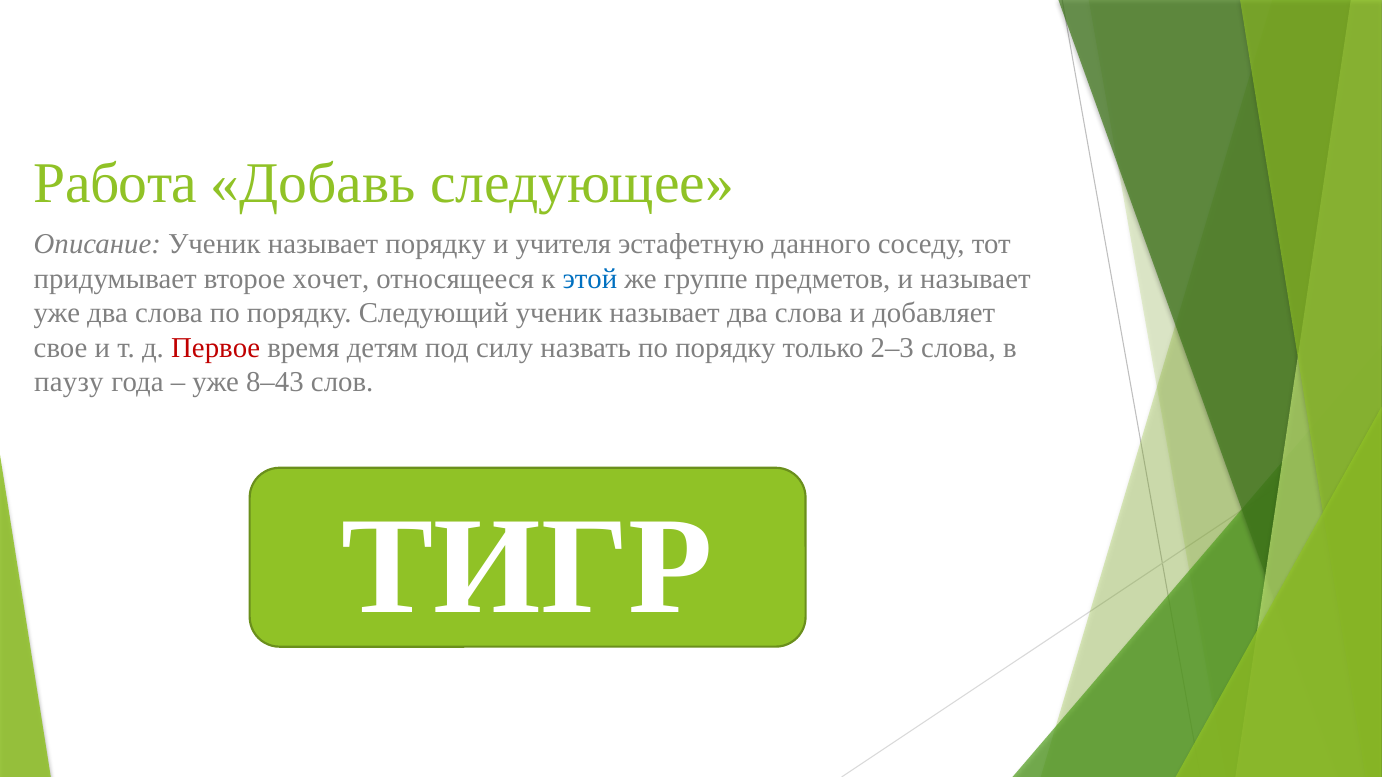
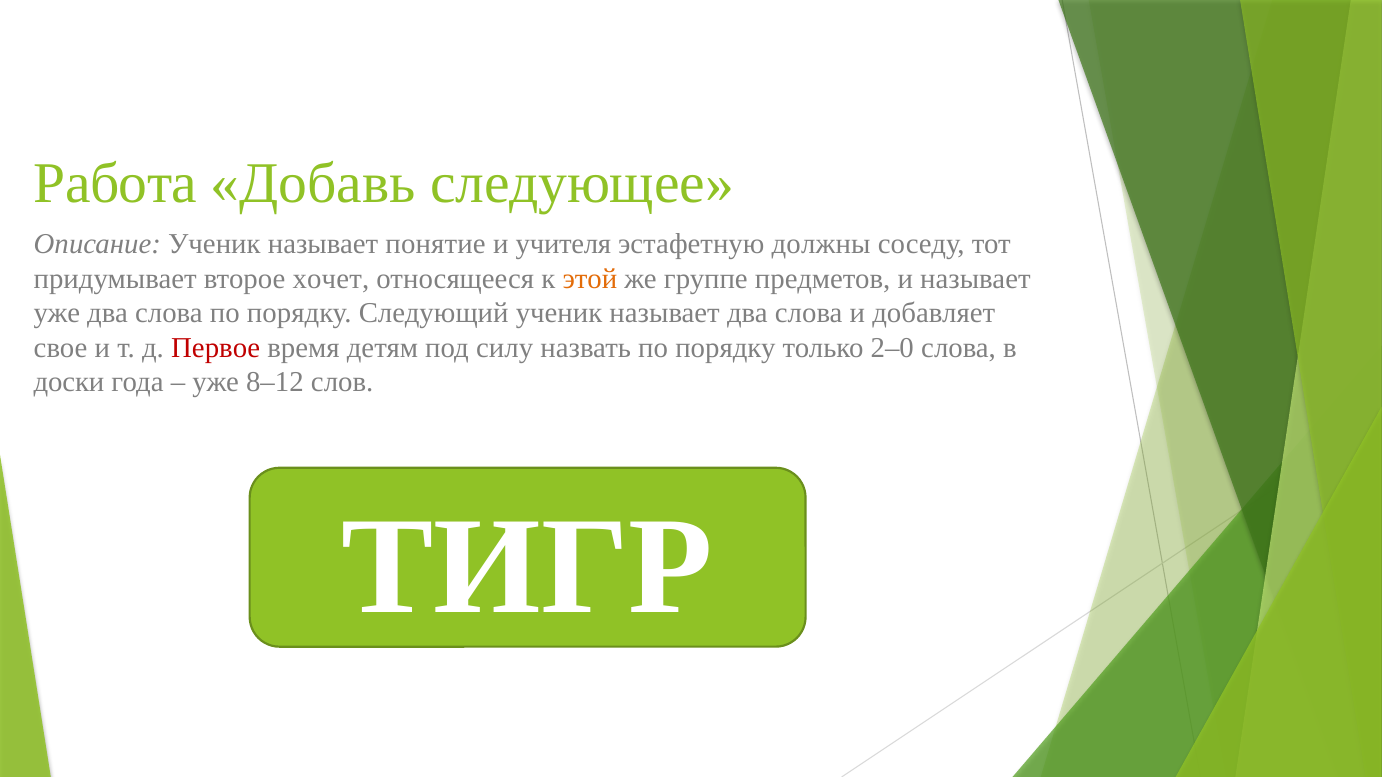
называет порядку: порядку -> понятие (436, 244)
данного: данного -> должны (821, 244)
этой colour: blue -> orange (590, 279)
2–3: 2–3 -> 2–0 (892, 348)
паузу: паузу -> доски (69, 382)
8–43: 8–43 -> 8–12 (275, 382)
